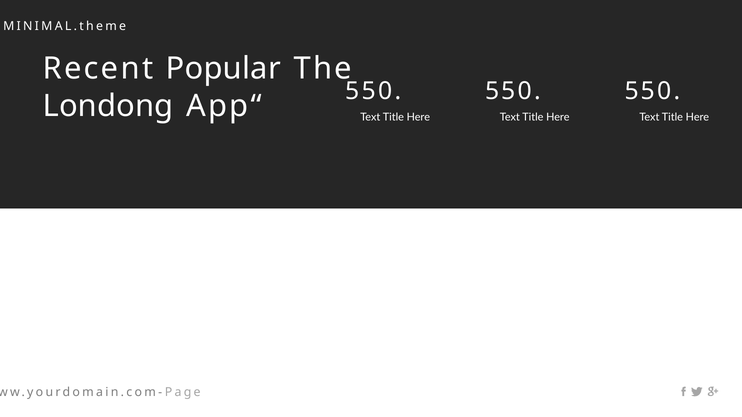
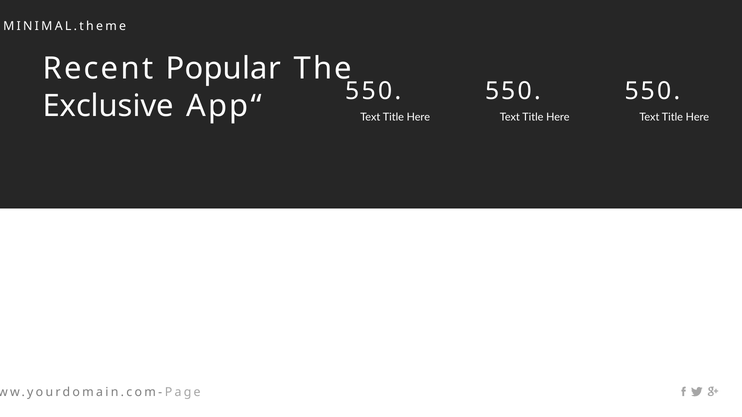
Londong: Londong -> Exclusive (108, 106)
